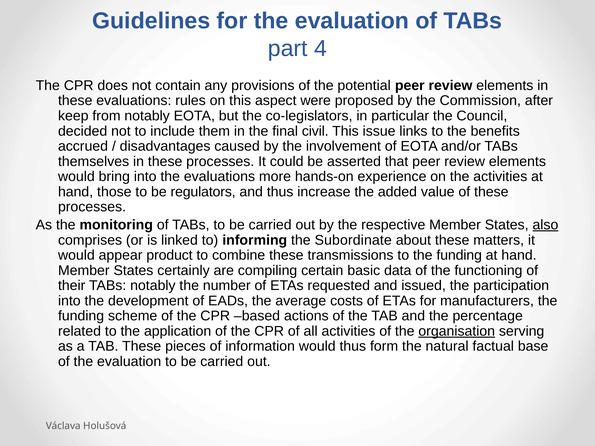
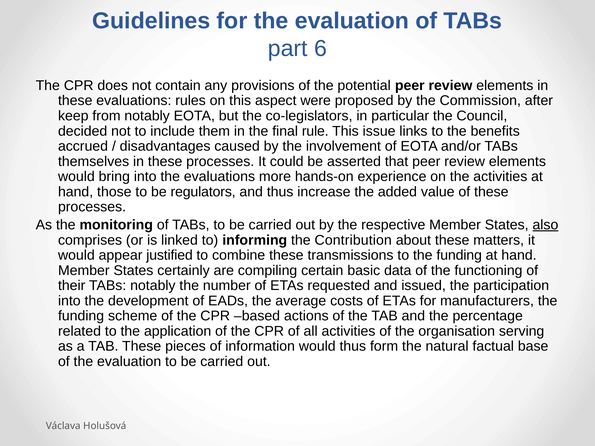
4: 4 -> 6 (321, 49)
civil: civil -> rule (315, 131)
Subordinate: Subordinate -> Contribution (353, 240)
product: product -> justified (170, 255)
organisation underline: present -> none (457, 331)
